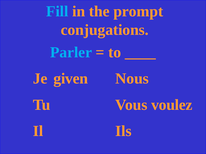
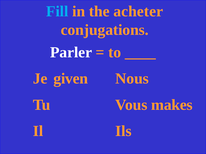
prompt: prompt -> acheter (138, 11)
Parler colour: light blue -> white (71, 53)
voulez: voulez -> makes (172, 105)
